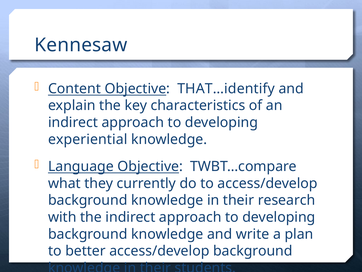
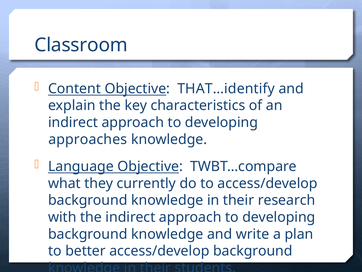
Kennesaw: Kennesaw -> Classroom (81, 45)
experiential: experiential -> approaches (88, 139)
